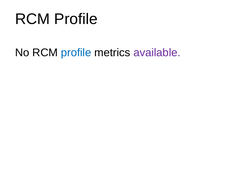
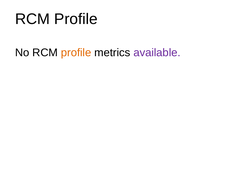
profile colour: blue -> orange (76, 53)
